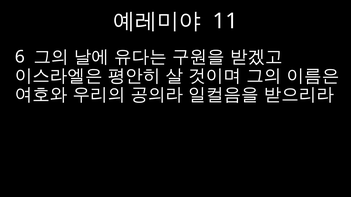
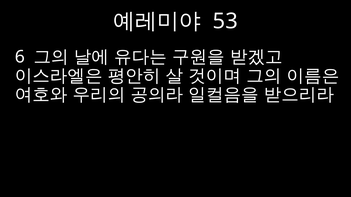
11: 11 -> 53 (225, 21)
